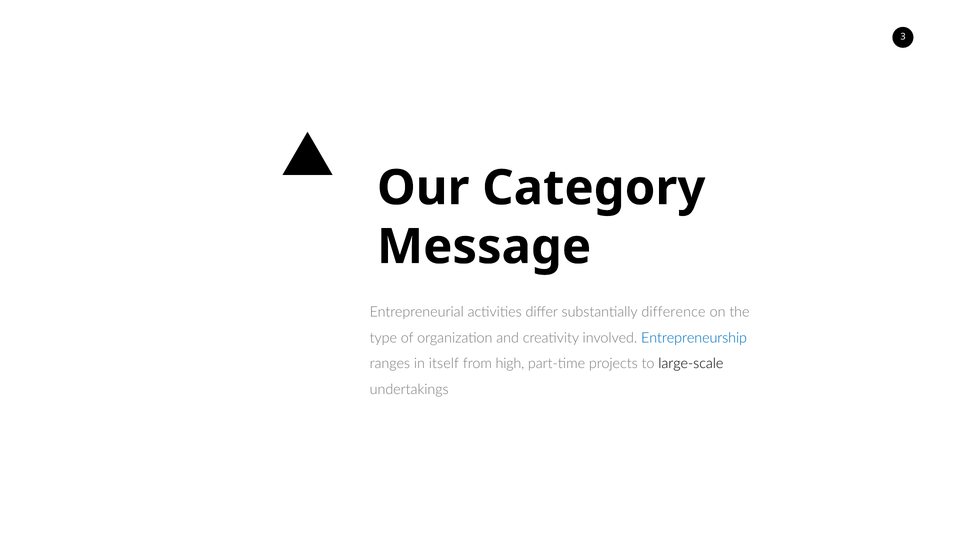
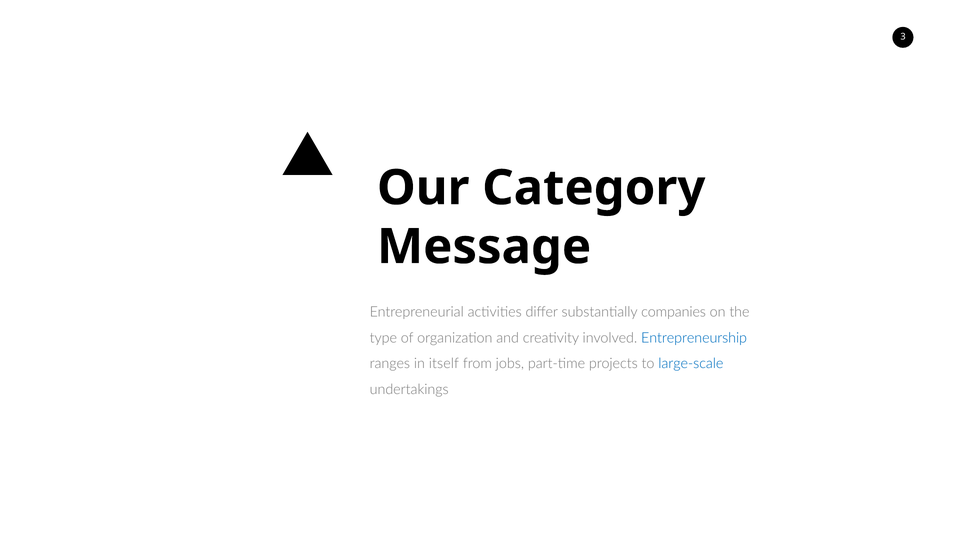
difference: difference -> companies (674, 312)
high: high -> jobs (510, 363)
large-scale colour: black -> blue (691, 363)
